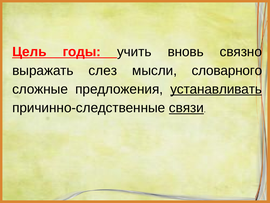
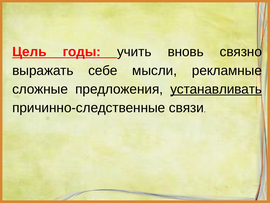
слез: слез -> себе (103, 70)
словарного: словарного -> рекламные (227, 70)
связи underline: present -> none (186, 108)
